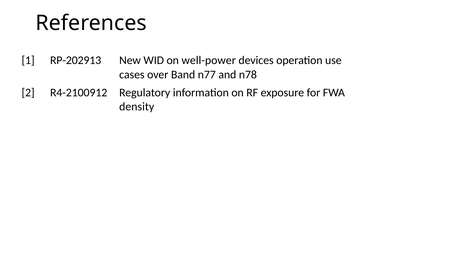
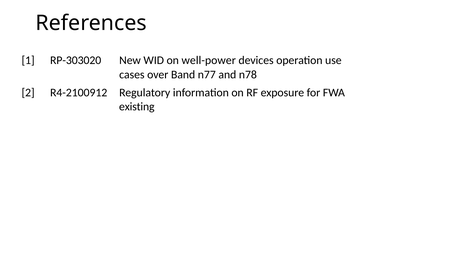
RP-202913: RP-202913 -> RP-303020 (76, 60)
density: density -> existing (137, 107)
